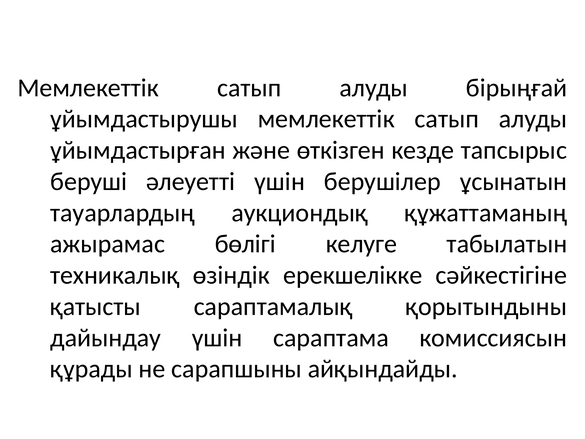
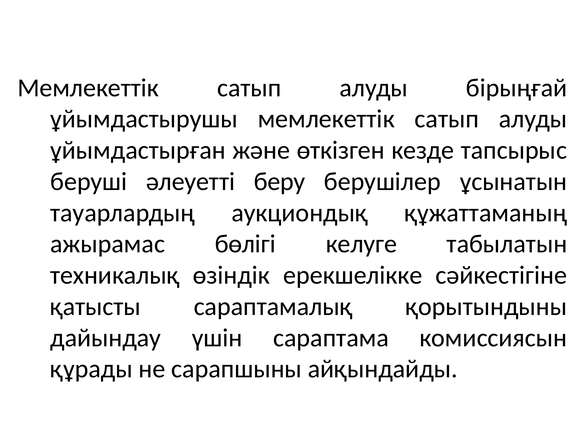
әлеуетті үшін: үшін -> беру (280, 181)
